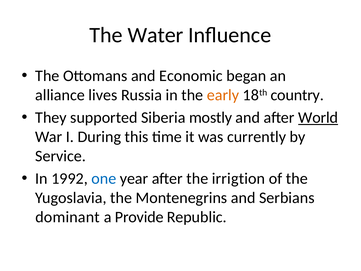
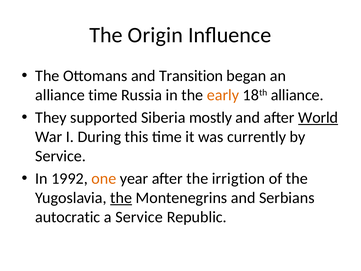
Water: Water -> Origin (155, 35)
Economic: Economic -> Transition (191, 76)
alliance lives: lives -> time (103, 95)
18th country: country -> alliance (297, 95)
one colour: blue -> orange (104, 178)
the underline: none -> present (121, 198)
dominant: dominant -> autocratic (68, 217)
a Provide: Provide -> Service (139, 217)
